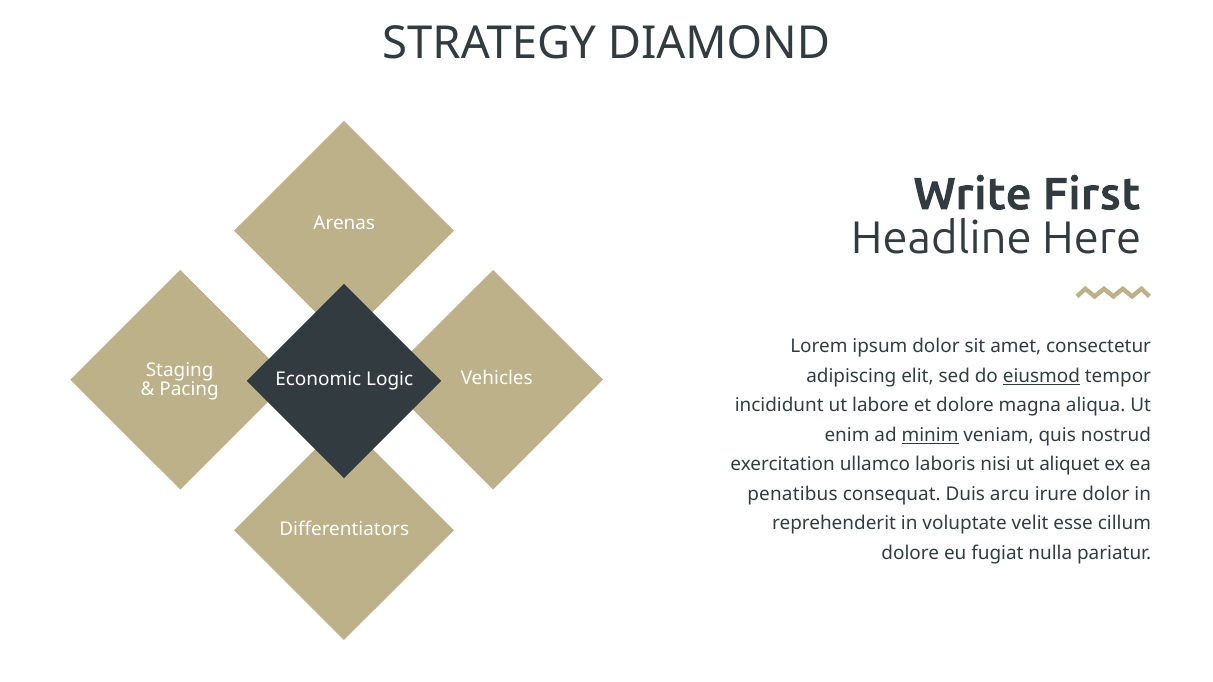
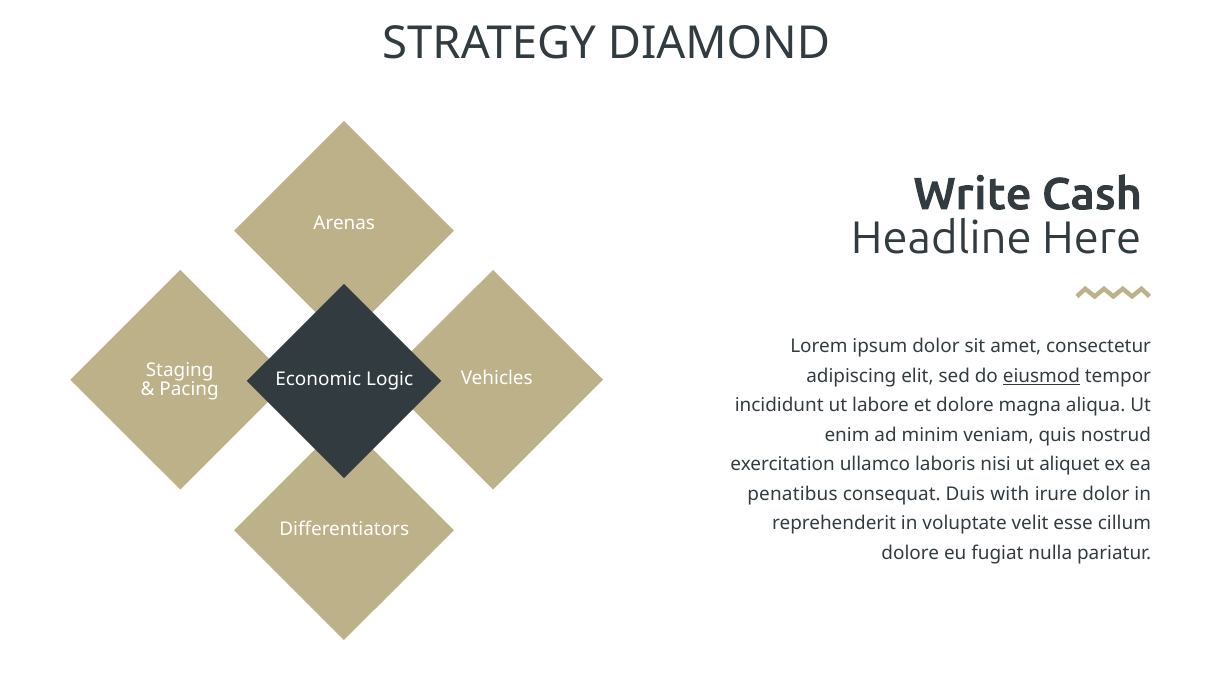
First: First -> Cash (1092, 195)
minim underline: present -> none (930, 435)
arcu: arcu -> with (1010, 494)
